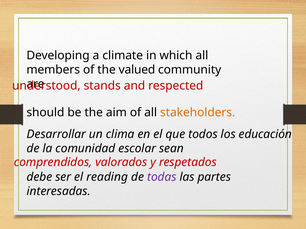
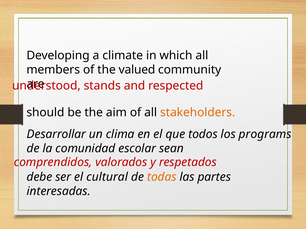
educación: educación -> programs (265, 134)
reading: reading -> cultural (107, 177)
todas colour: purple -> orange (162, 177)
